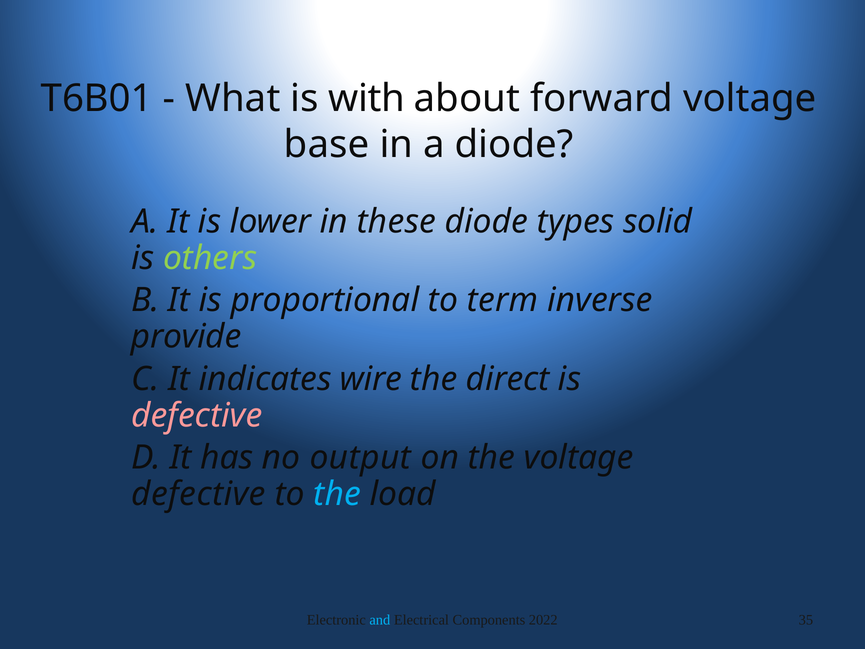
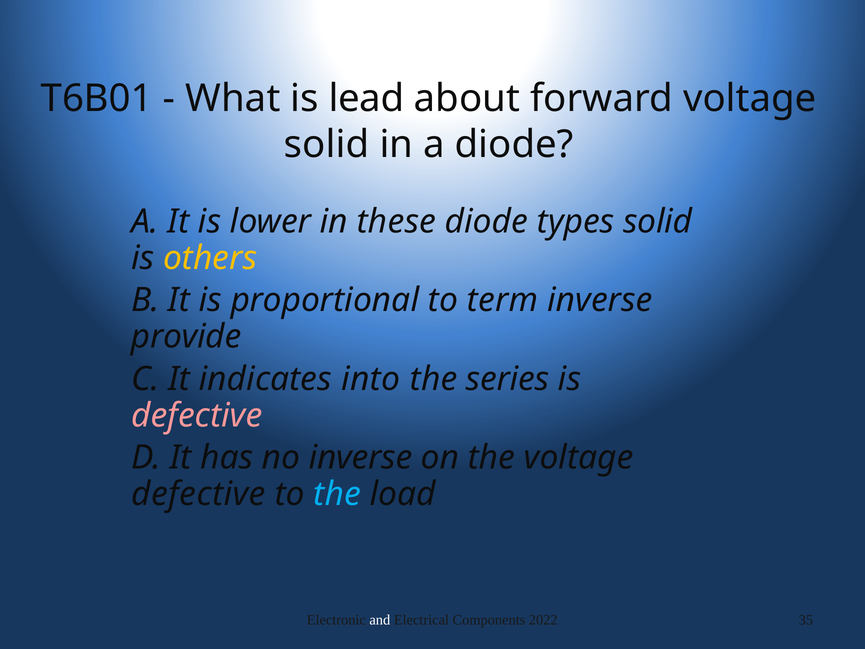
with: with -> lead (366, 99)
base: base -> solid (327, 145)
others colour: light green -> yellow (210, 258)
wire: wire -> into (371, 379)
direct: direct -> series (508, 379)
no output: output -> inverse (361, 458)
and colour: light blue -> white (380, 620)
